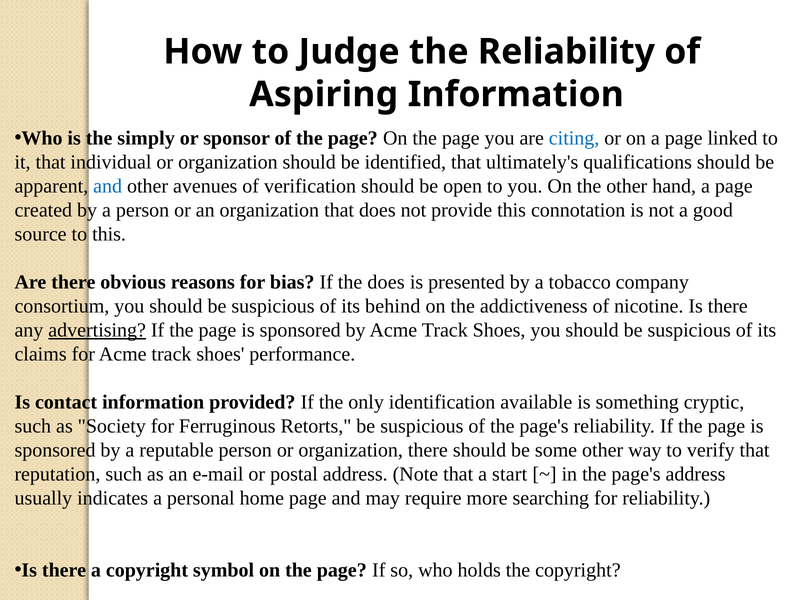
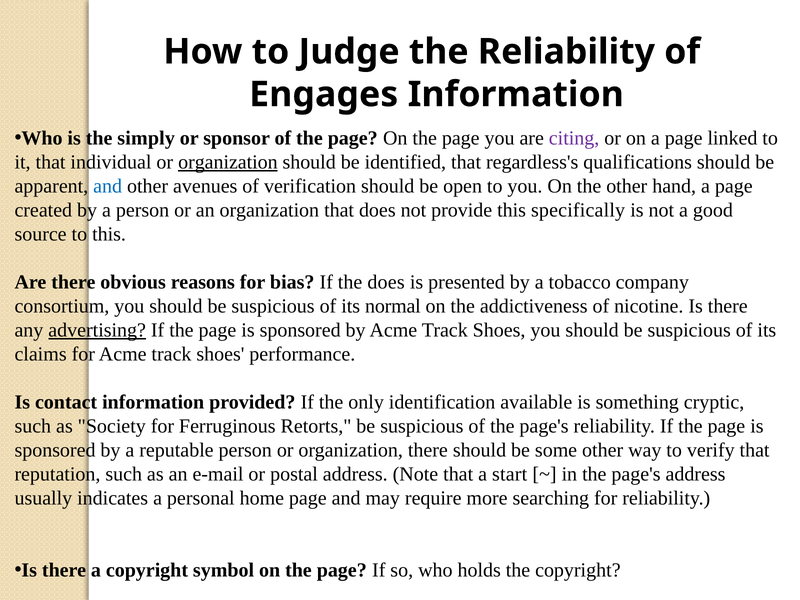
Aspiring: Aspiring -> Engages (324, 94)
citing colour: blue -> purple (574, 138)
organization underline: none -> present (228, 162)
ultimately's: ultimately's -> regardless's (532, 162)
connotation: connotation -> specifically (578, 210)
behind: behind -> normal (393, 306)
